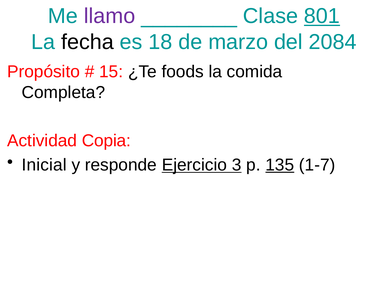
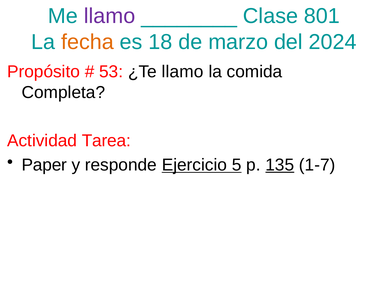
801 underline: present -> none (322, 16)
fecha colour: black -> orange (87, 42)
2084: 2084 -> 2024 (333, 42)
15: 15 -> 53 (111, 72)
¿Te foods: foods -> llamo (183, 72)
Copia: Copia -> Tarea (106, 141)
Inicial: Inicial -> Paper (44, 165)
3: 3 -> 5 (237, 165)
